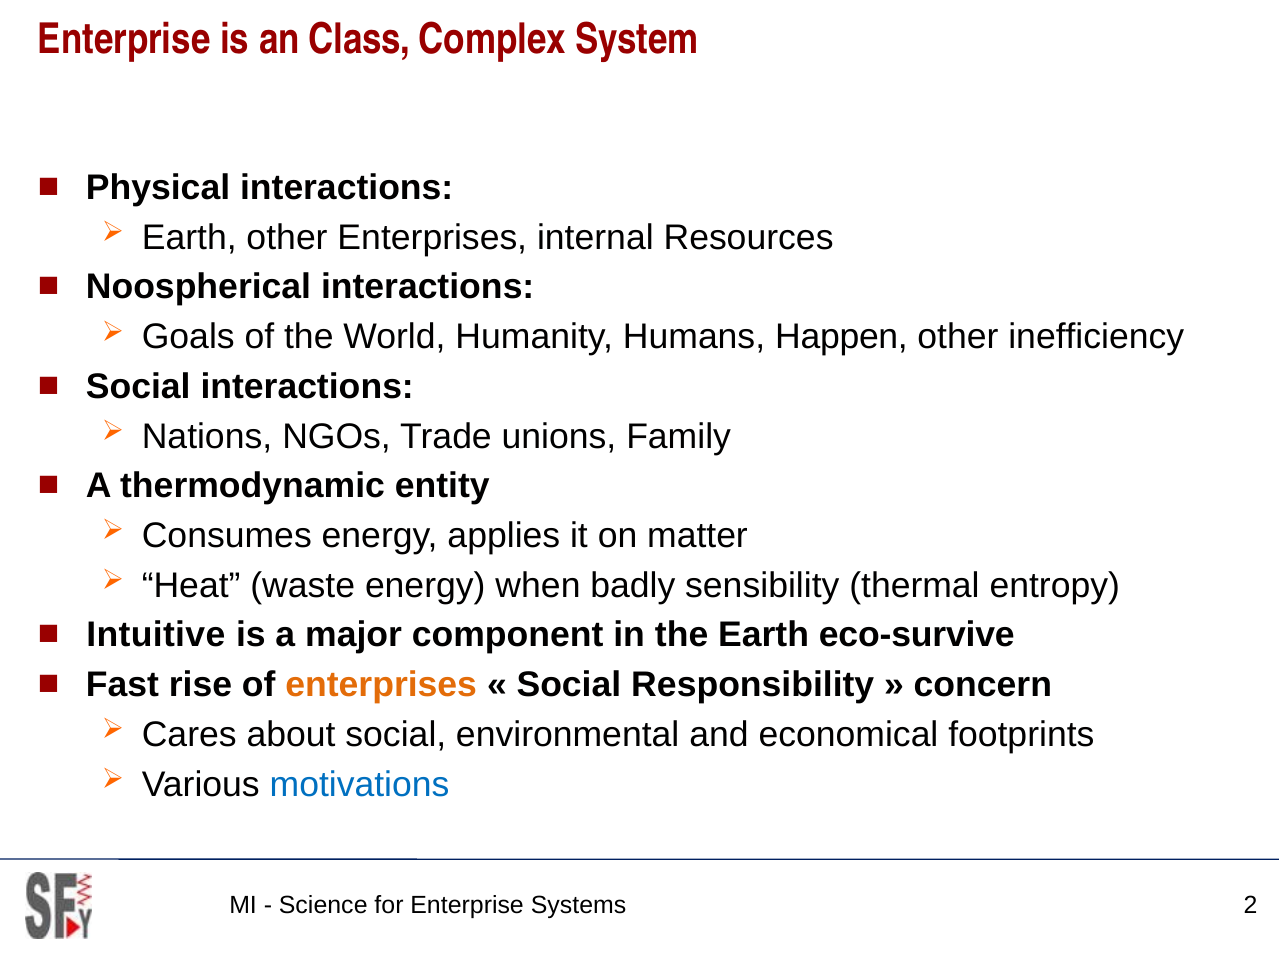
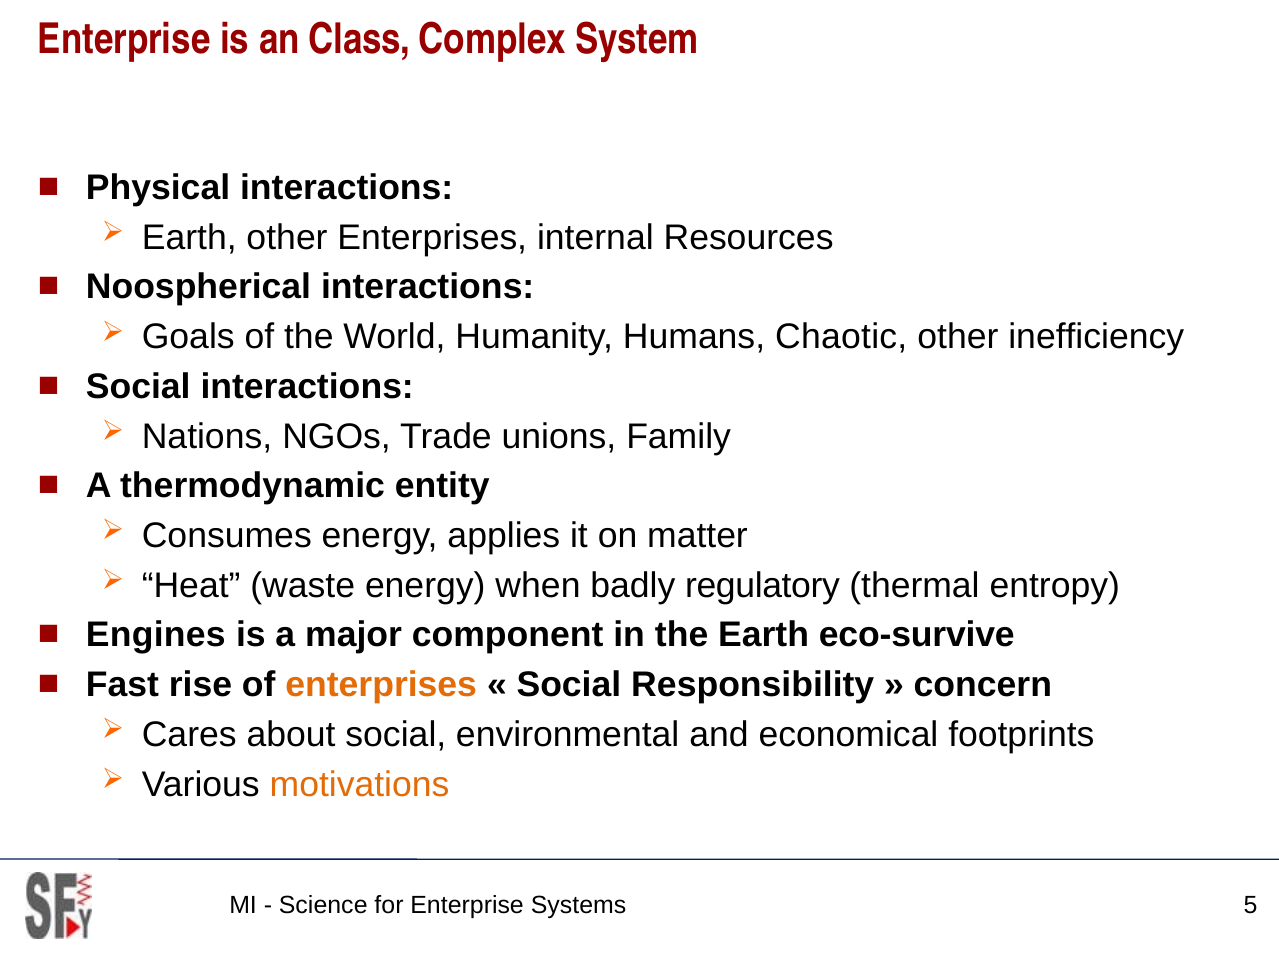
Happen: Happen -> Chaotic (841, 337)
sensibility: sensibility -> regulatory (762, 586)
Intuitive: Intuitive -> Engines (156, 635)
motivations colour: blue -> orange (360, 785)
2: 2 -> 5 (1251, 905)
